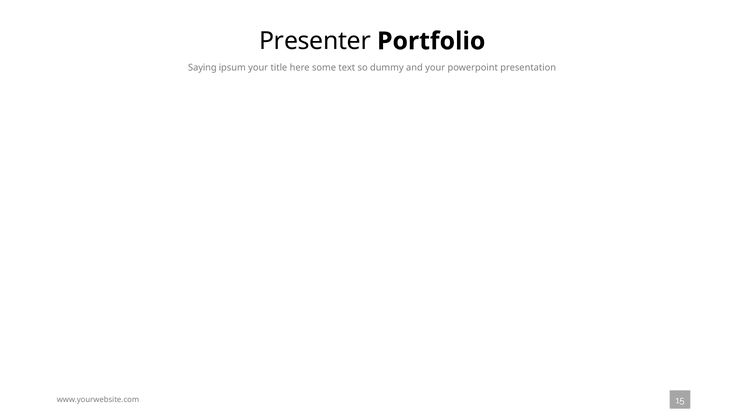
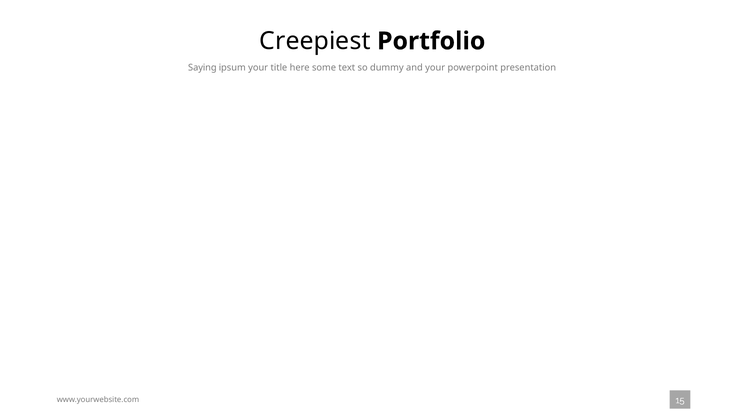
Presenter: Presenter -> Creepiest (315, 41)
